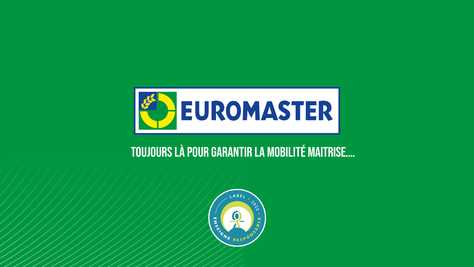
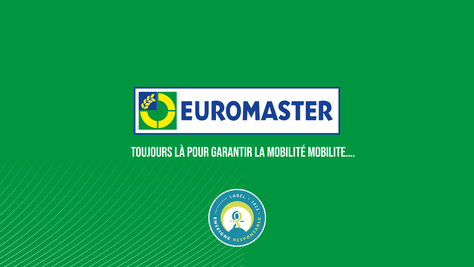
MAITRISE…: MAITRISE… -> MOBILITE… (331, 152)
